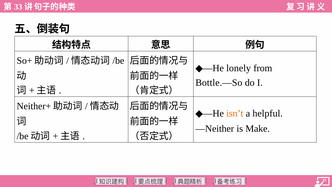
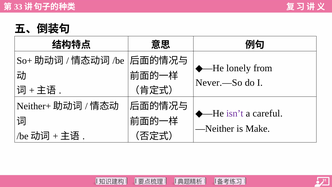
Bottle.—So: Bottle.—So -> Never.—So (219, 83)
isn’t colour: orange -> purple (235, 113)
helpful: helpful -> careful (268, 113)
